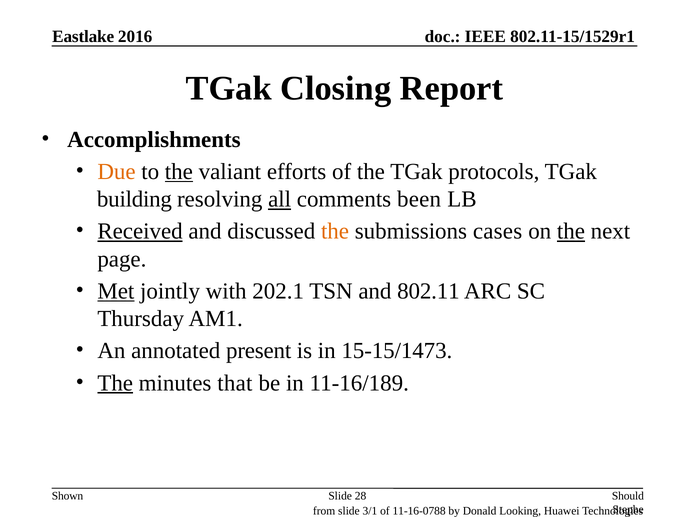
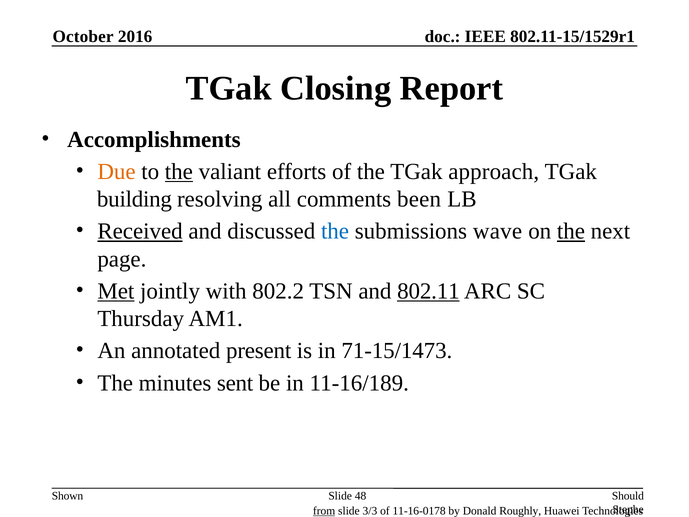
Eastlake: Eastlake -> October (83, 37)
protocols: protocols -> approach (494, 172)
all underline: present -> none (280, 199)
the colour: orange -> blue (335, 231)
cases: cases -> wave (498, 231)
202.1: 202.1 -> 802.2 (278, 291)
802.11 underline: none -> present (428, 291)
15-15/1473: 15-15/1473 -> 71-15/1473 (397, 351)
The underline: present -> none (115, 383)
that: that -> sent (235, 383)
28: 28 -> 48 (361, 496)
from underline: none -> present (324, 511)
3/1: 3/1 -> 3/3 (370, 511)
11-16-0788: 11-16-0788 -> 11-16-0178 (419, 511)
Looking: Looking -> Roughly (520, 511)
